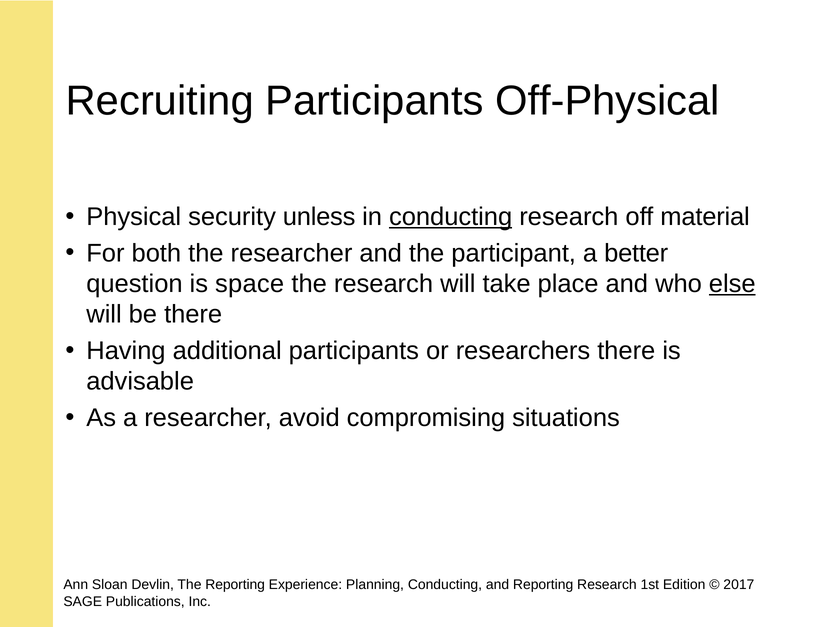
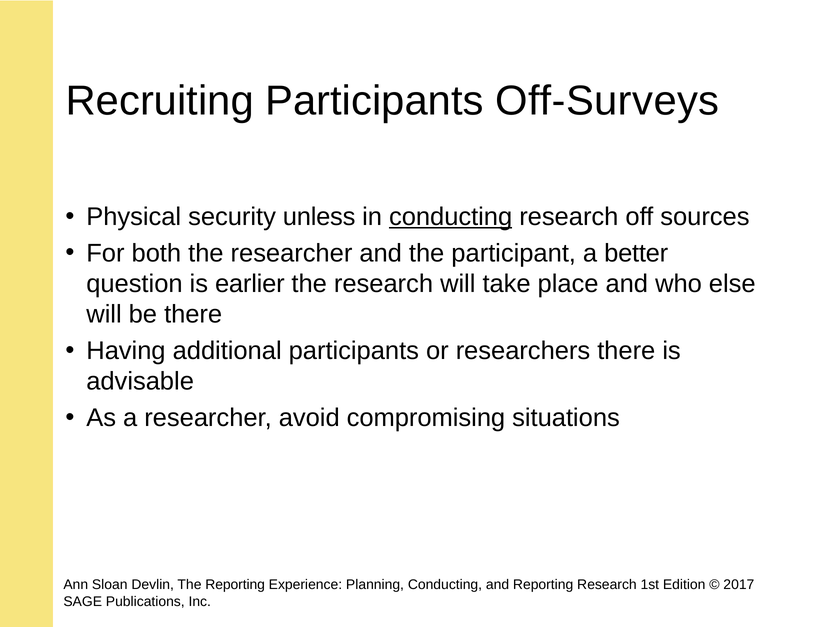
Off-Physical: Off-Physical -> Off-Surveys (607, 101)
material: material -> sources (705, 217)
space: space -> earlier (250, 284)
else underline: present -> none (732, 284)
